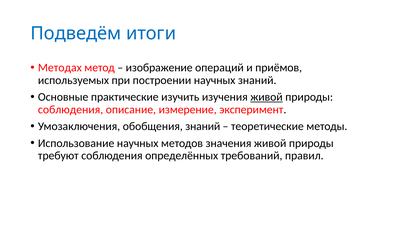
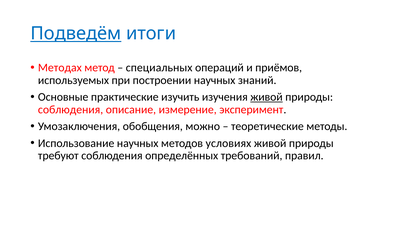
Подведём underline: none -> present (76, 34)
изображение: изображение -> специальных (159, 68)
обобщения знаний: знаний -> можно (203, 126)
значения: значения -> условиях (228, 143)
